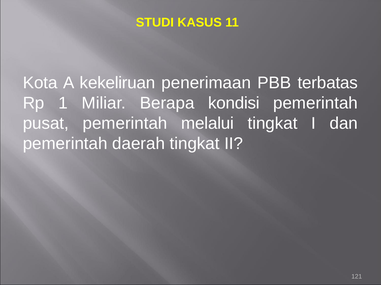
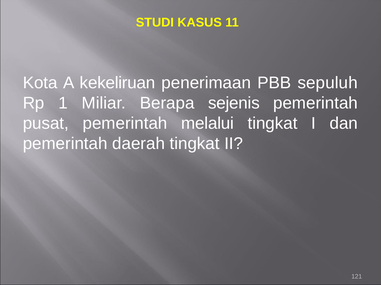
terbatas: terbatas -> sepuluh (328, 83)
kondisi: kondisi -> sejenis (234, 103)
